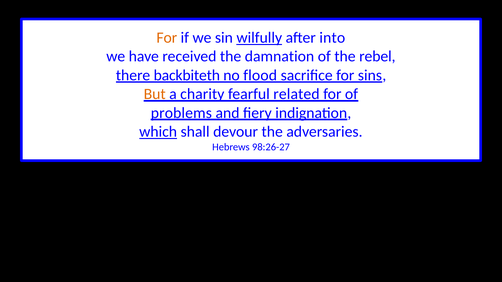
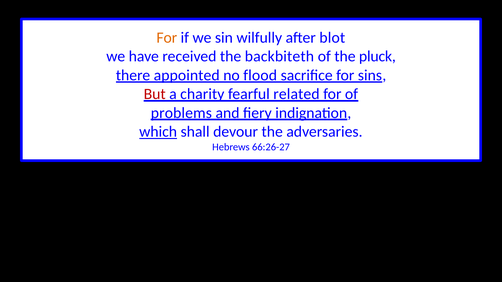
wilfully underline: present -> none (259, 38)
into: into -> blot (332, 38)
damnation: damnation -> backbiteth (279, 57)
rebel: rebel -> pluck (377, 57)
backbiteth: backbiteth -> appointed (187, 75)
But colour: orange -> red (155, 94)
98:26-27: 98:26-27 -> 66:26-27 (271, 147)
